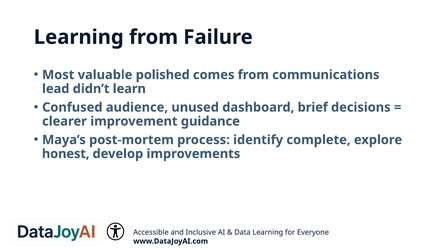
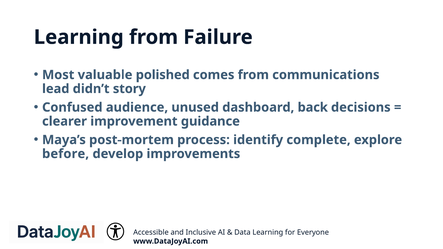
learn: learn -> story (129, 89)
brief: brief -> back (313, 107)
honest: honest -> before (66, 154)
